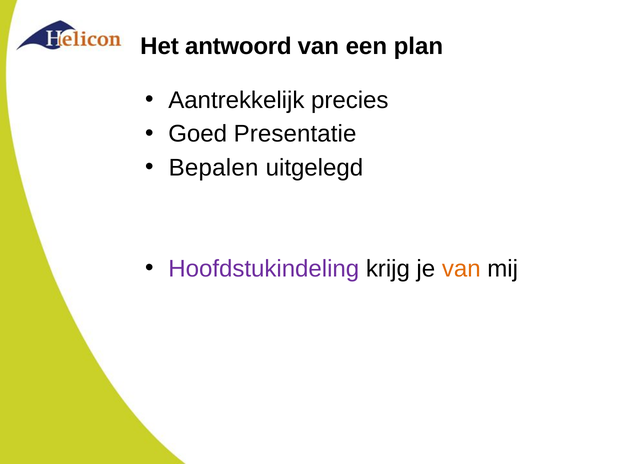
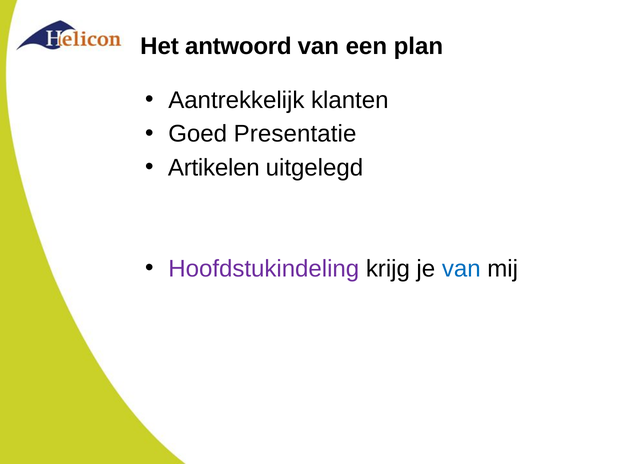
precies: precies -> klanten (350, 100)
Bepalen: Bepalen -> Artikelen (214, 168)
van colour: orange -> blue (461, 269)
